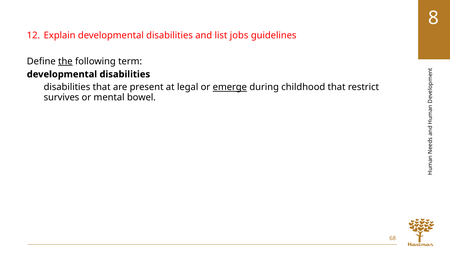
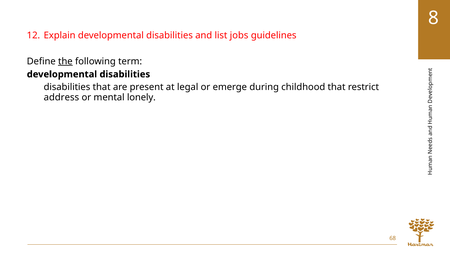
emerge underline: present -> none (230, 87)
survives: survives -> address (61, 97)
bowel: bowel -> lonely (141, 97)
